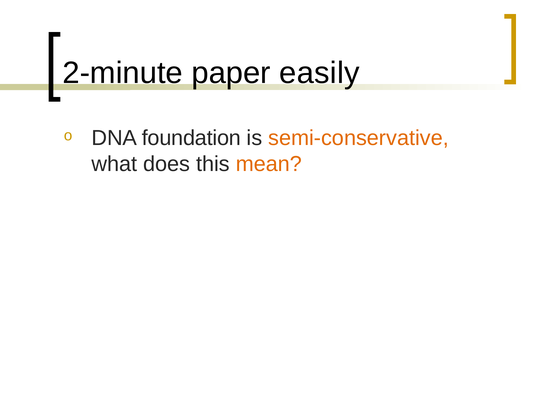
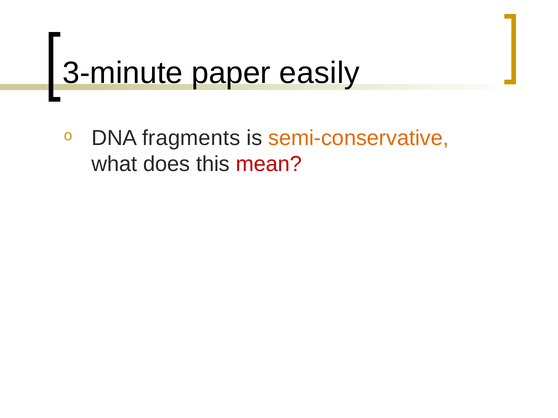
2-minute: 2-minute -> 3-minute (123, 73)
foundation: foundation -> fragments (191, 138)
mean colour: orange -> red (269, 164)
